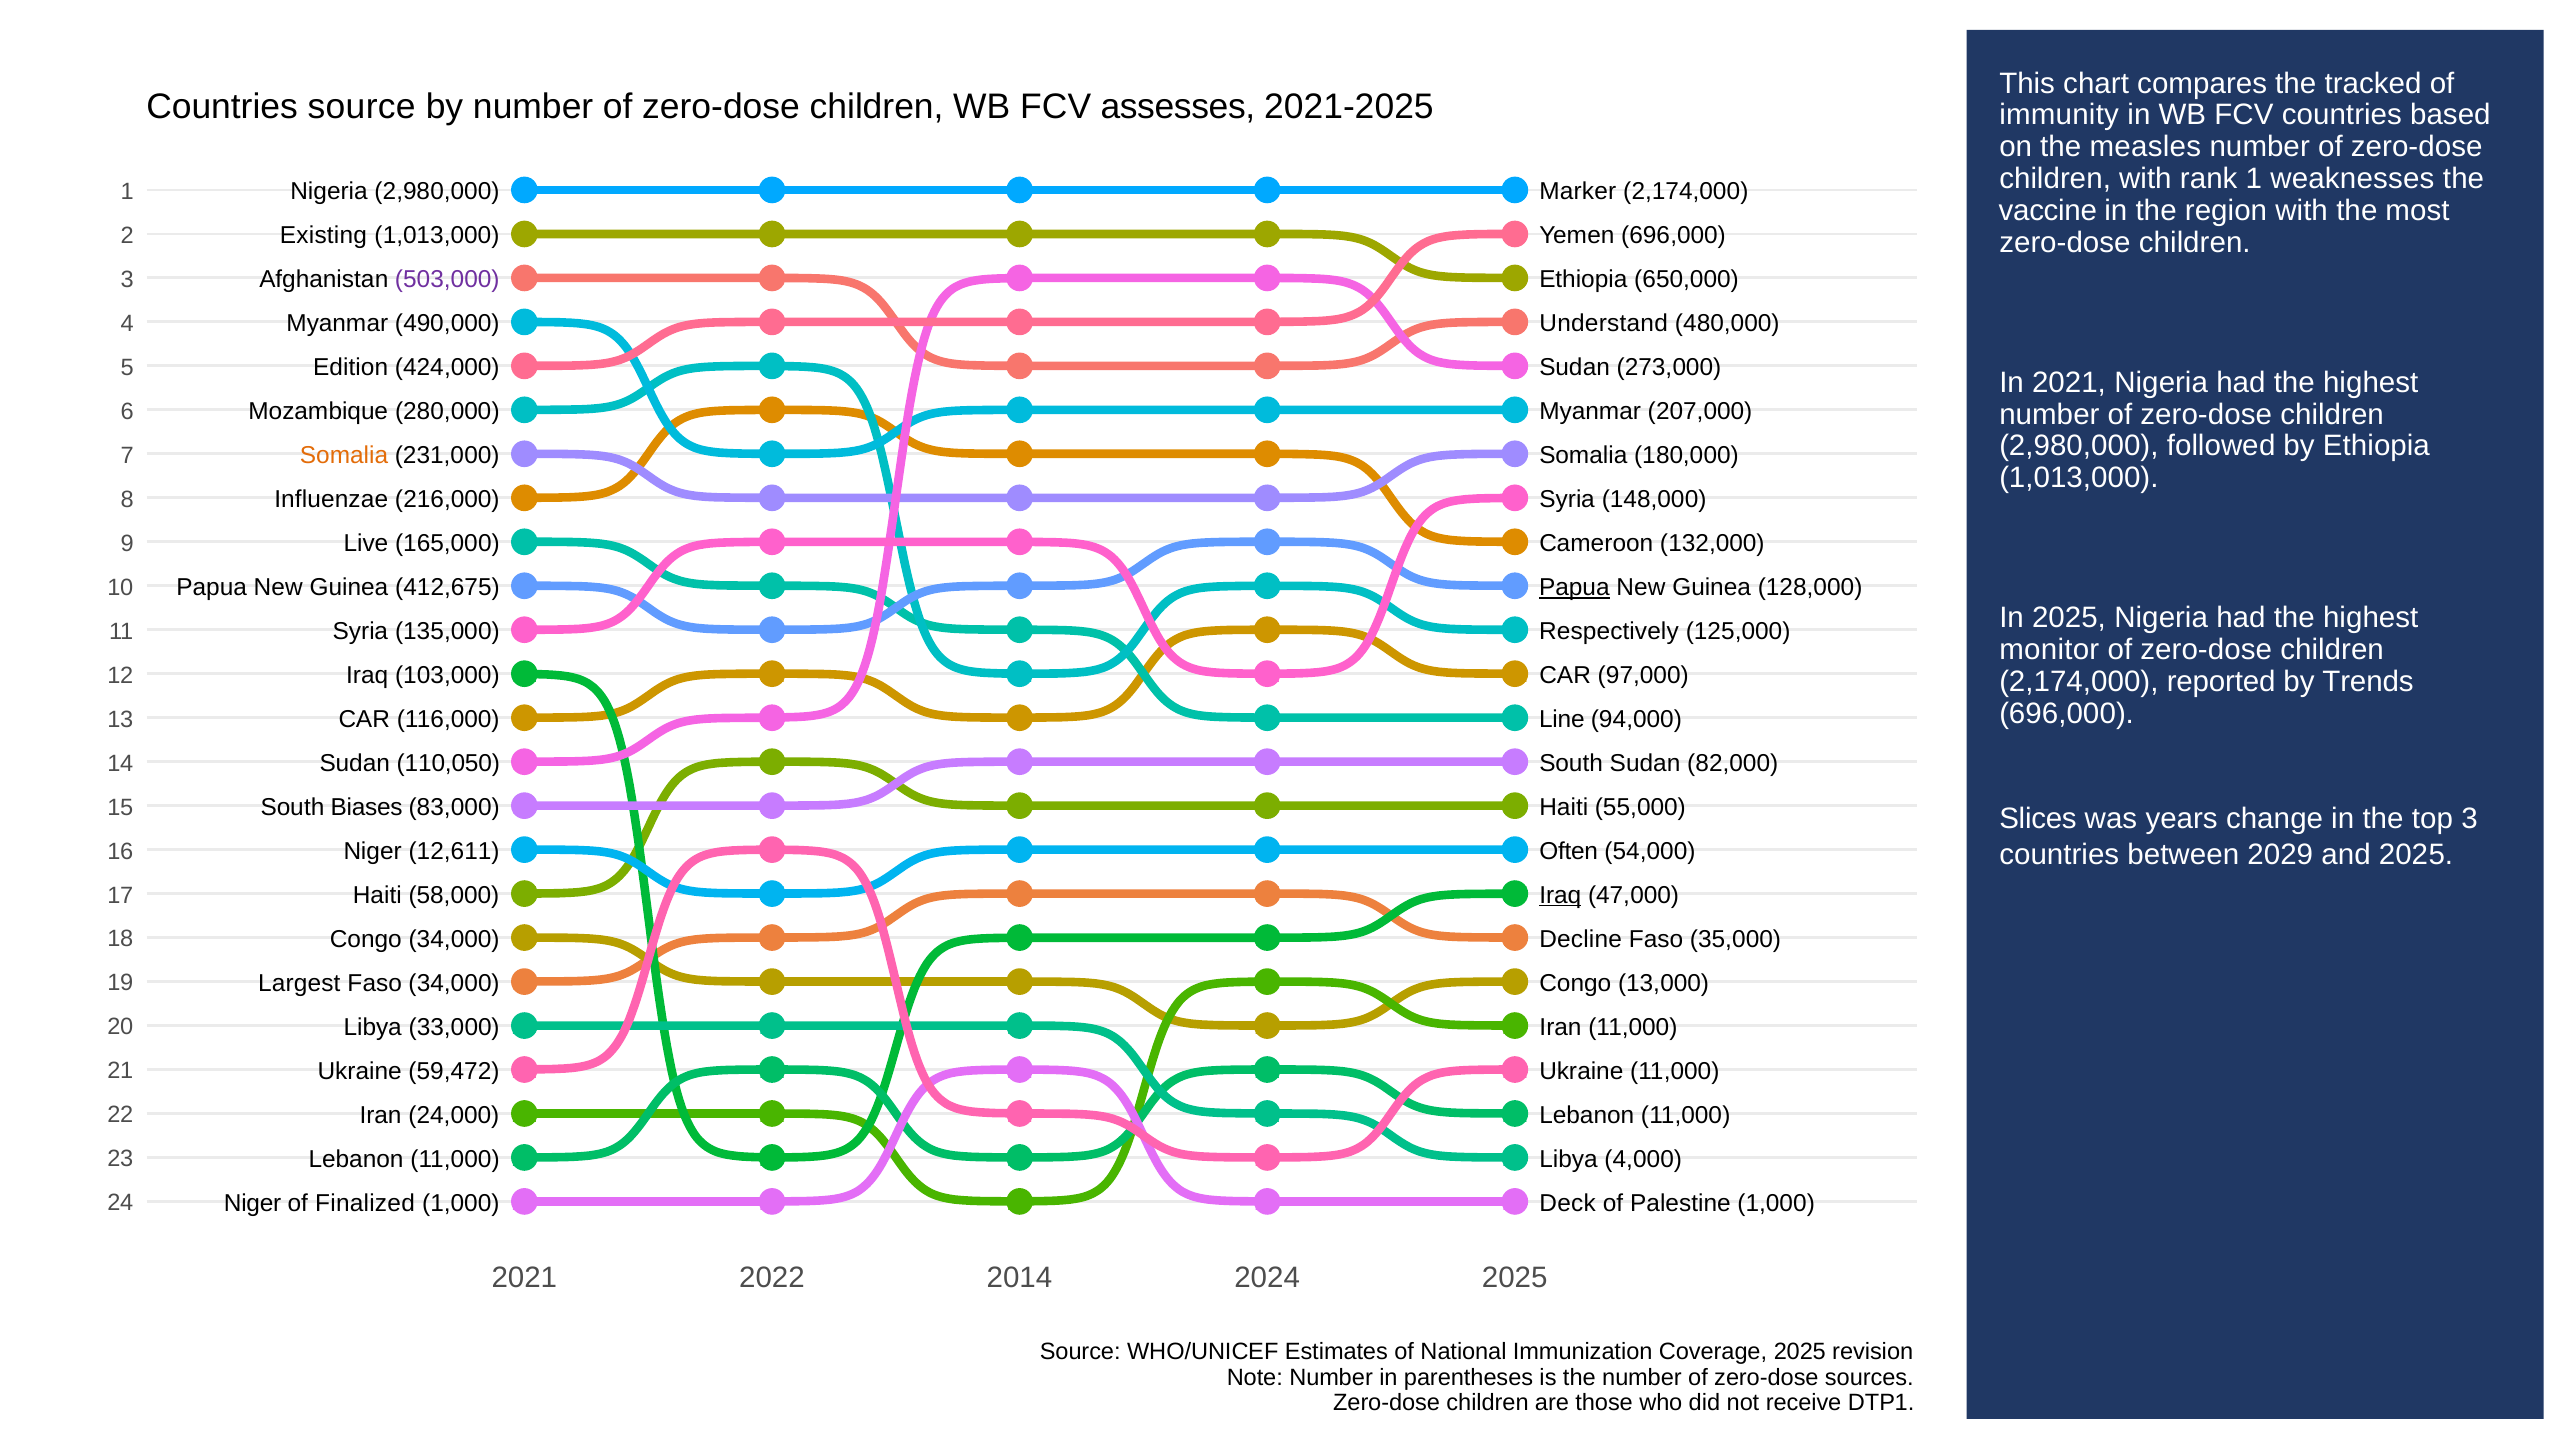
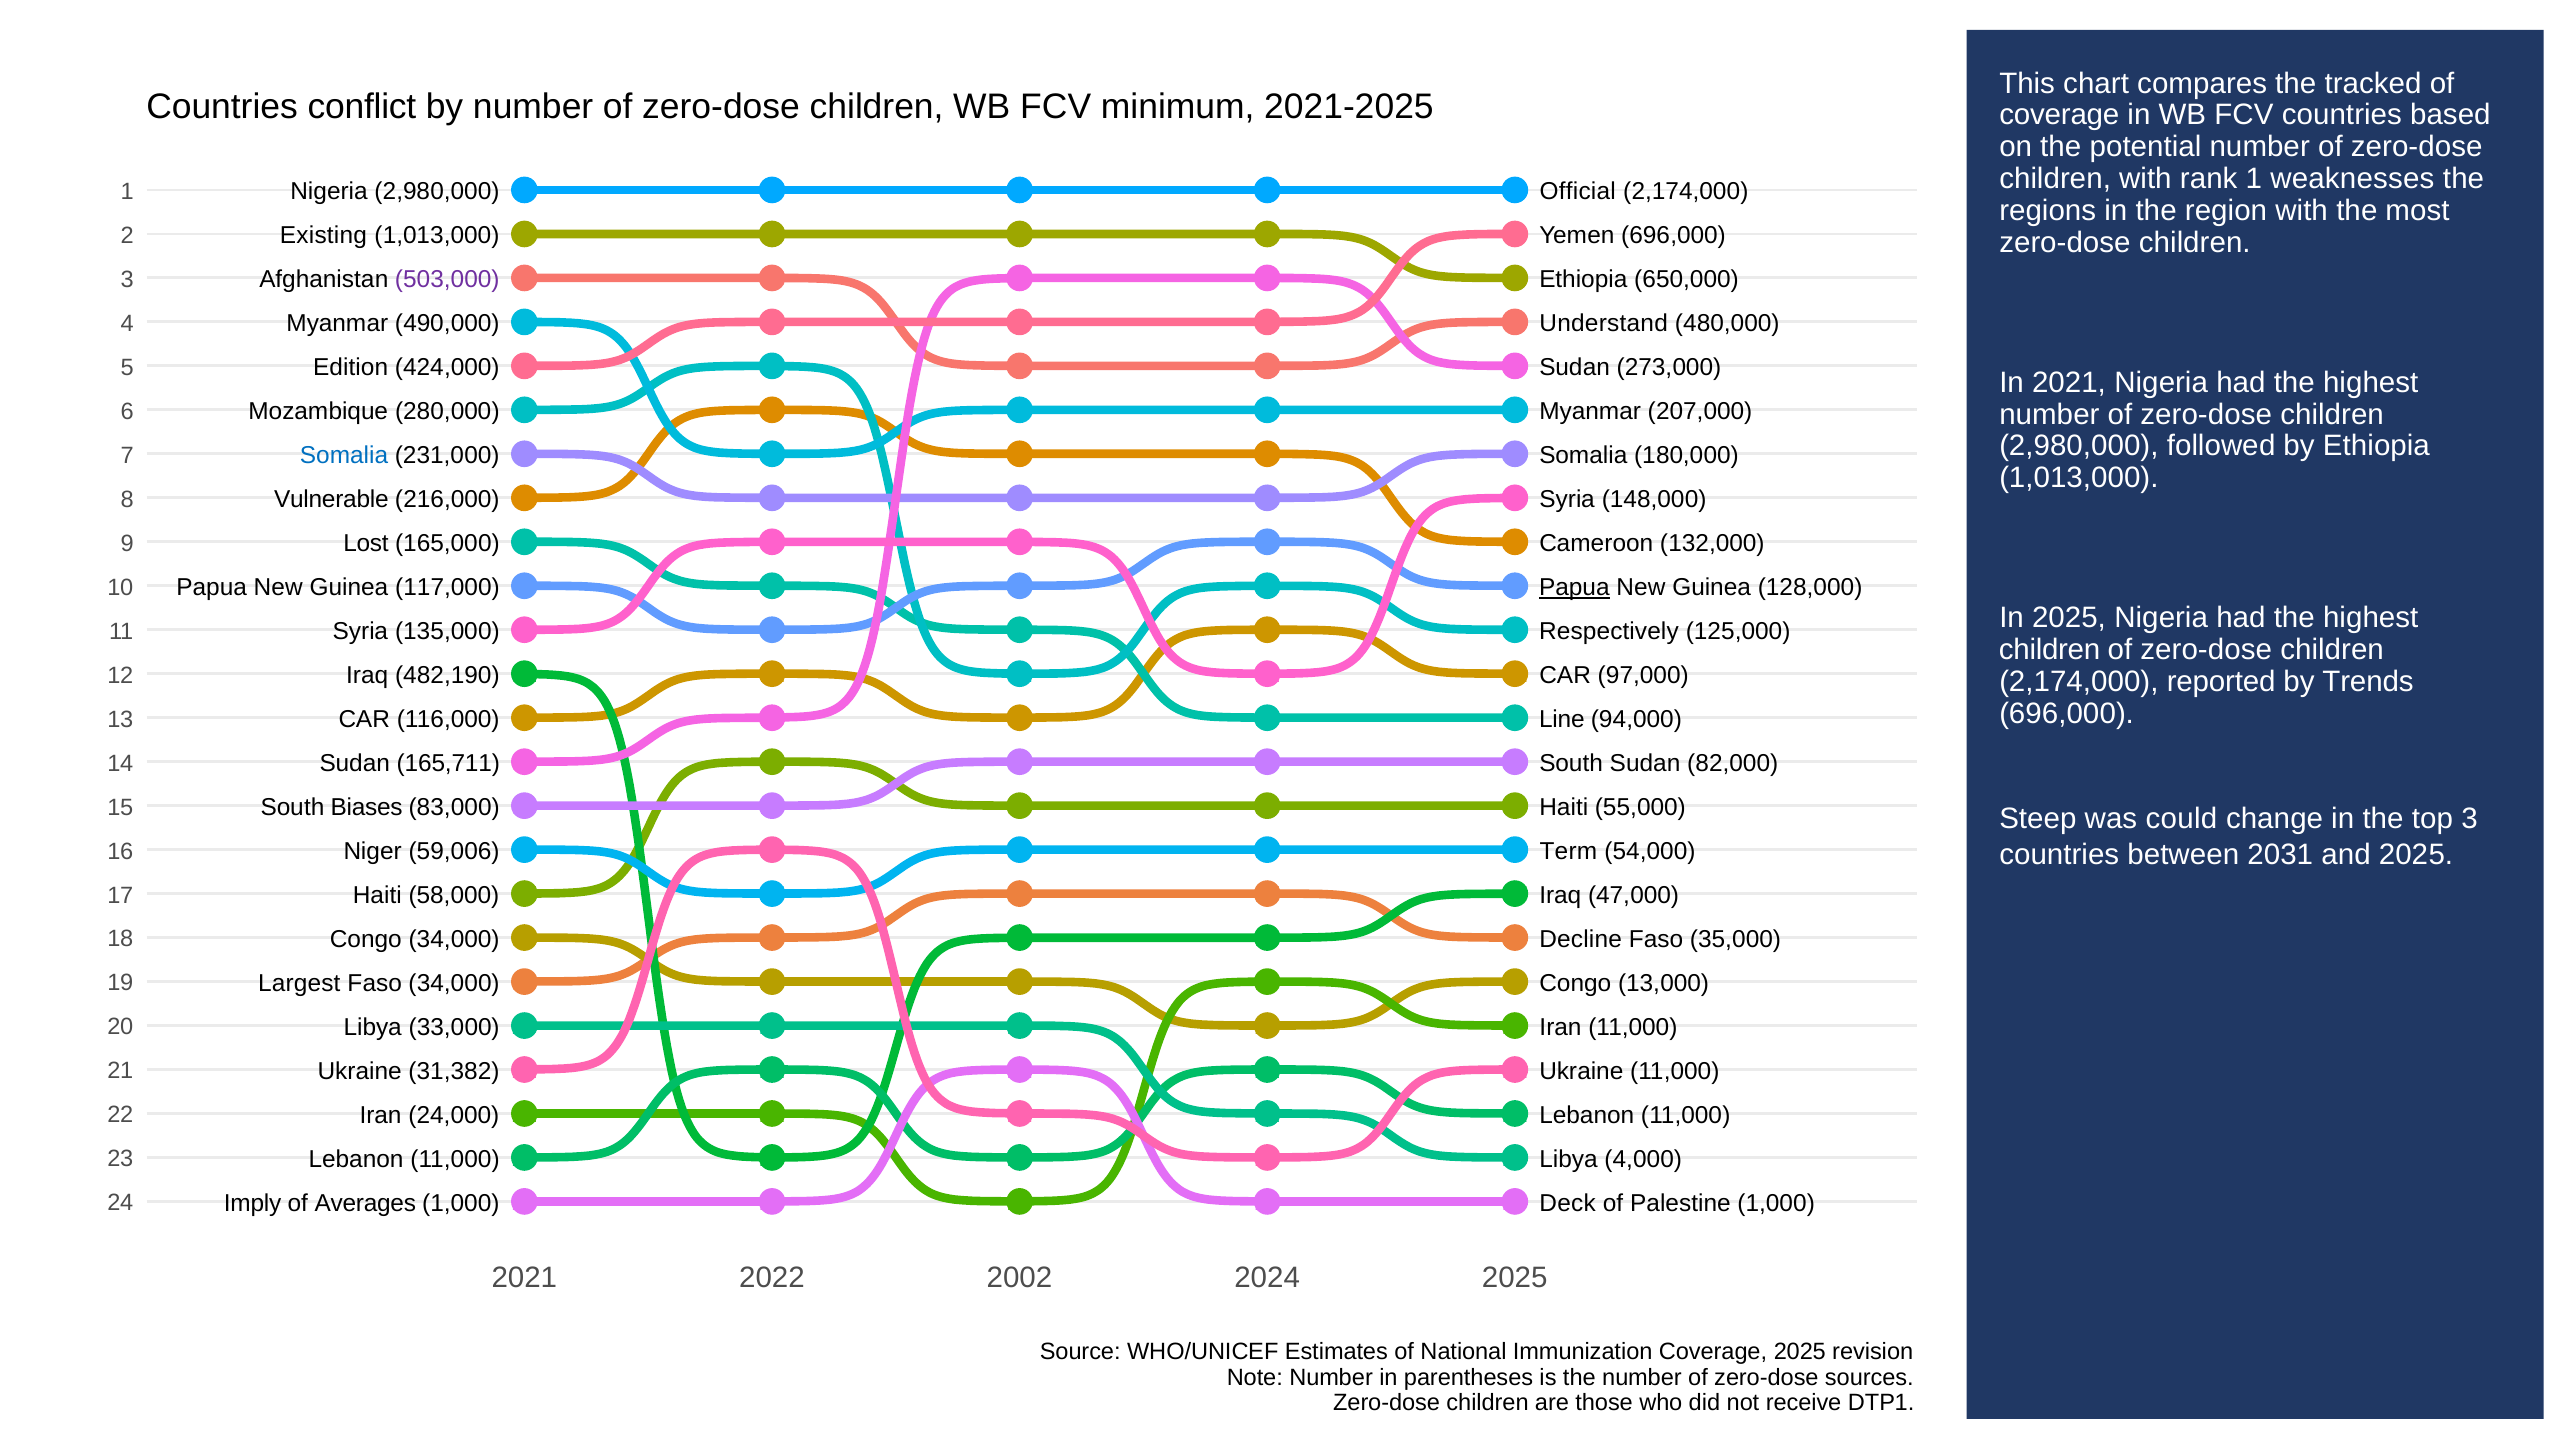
Countries source: source -> conflict (362, 107)
assesses: assesses -> minimum (1178, 107)
immunity: immunity -> coverage (2059, 115)
measles: measles -> potential (2146, 147)
Marker: Marker -> Official (1578, 192)
vaccine: vaccine -> regions (2048, 211)
Somalia colour: orange -> blue (344, 456)
Influenzae: Influenzae -> Vulnerable (331, 500)
Live: Live -> Lost (366, 543)
412,675: 412,675 -> 117,000 (448, 587)
monitor: monitor -> children (2050, 650)
103,000: 103,000 -> 482,190 (447, 675)
110,050: 110,050 -> 165,711 (448, 763)
Slices: Slices -> Steep (2038, 819)
years: years -> could (2181, 819)
12,611: 12,611 -> 59,006 (454, 851)
Often: Often -> Term (1568, 851)
2029: 2029 -> 2031 (2280, 855)
Iraq underline: present -> none (1560, 895)
59,472: 59,472 -> 31,382 (454, 1071)
Niger: Niger -> Imply (253, 1203)
Finalized: Finalized -> Averages (365, 1203)
2014: 2014 -> 2002 (1019, 1278)
